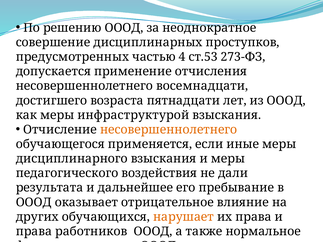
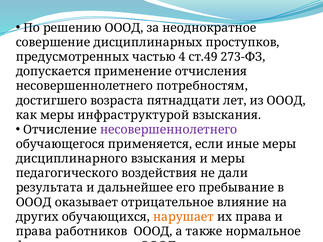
ст.53: ст.53 -> ст.49 (203, 57)
восемнадцати: восемнадцати -> потребностям (202, 86)
несовершеннолетнего colour: orange -> purple (169, 130)
